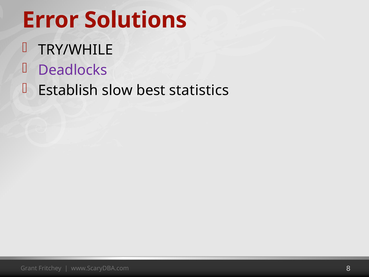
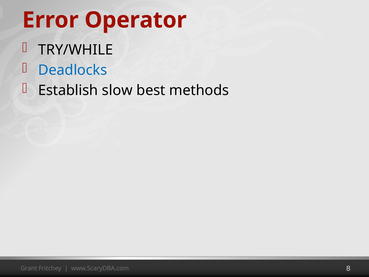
Solutions: Solutions -> Operator (136, 20)
Deadlocks colour: purple -> blue (73, 70)
statistics: statistics -> methods (199, 90)
